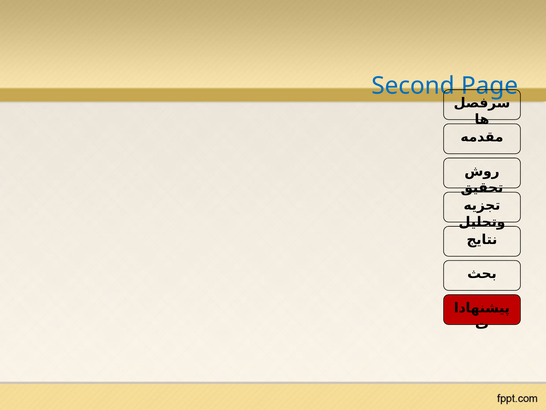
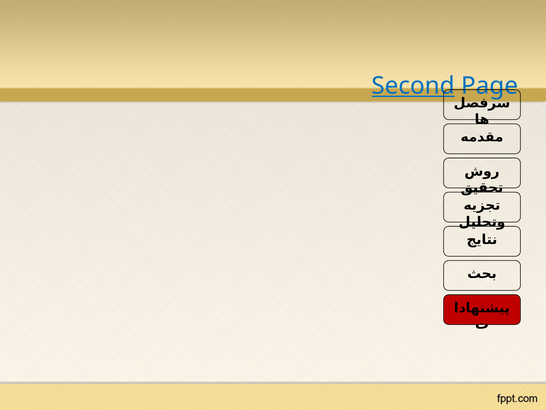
Second underline: none -> present (413, 86)
